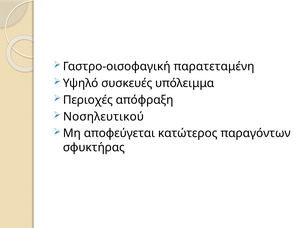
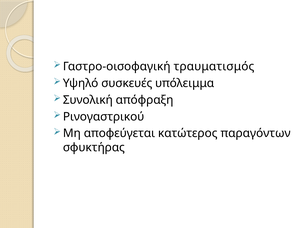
παρατεταμένη: παρατεταμένη -> τραυματισμός (214, 66)
Περιοχές: Περιοχές -> Συνολική (88, 100)
Νοσηλευτικού: Νοσηλευτικού -> Ρινογαστρικού (104, 117)
